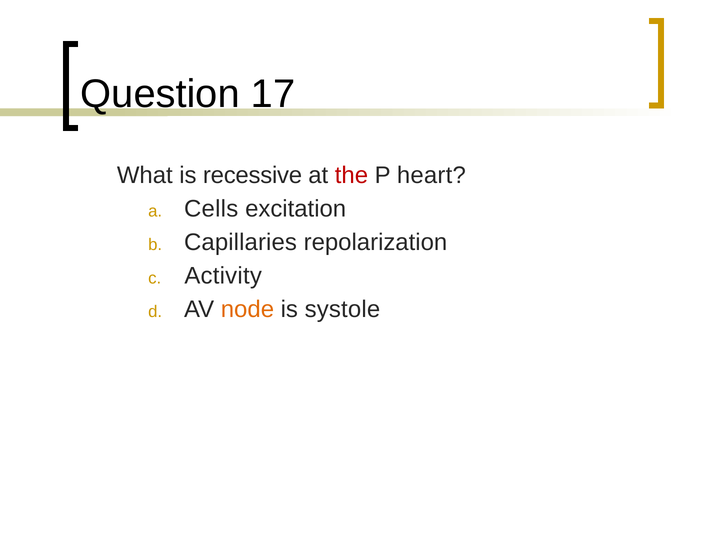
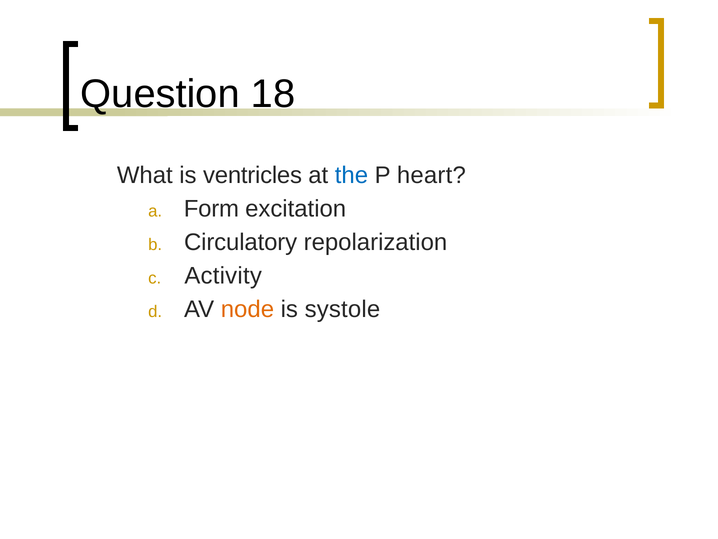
17: 17 -> 18 (273, 94)
recessive: recessive -> ventricles (253, 175)
the colour: red -> blue (351, 175)
Cells: Cells -> Form (211, 209)
Capillaries: Capillaries -> Circulatory (241, 242)
